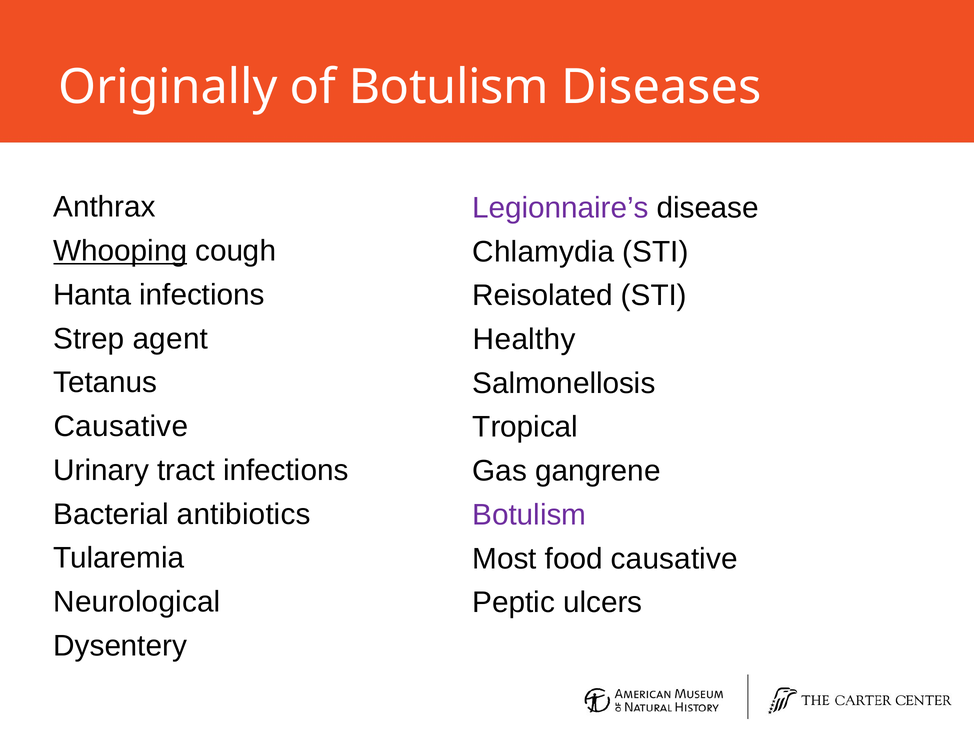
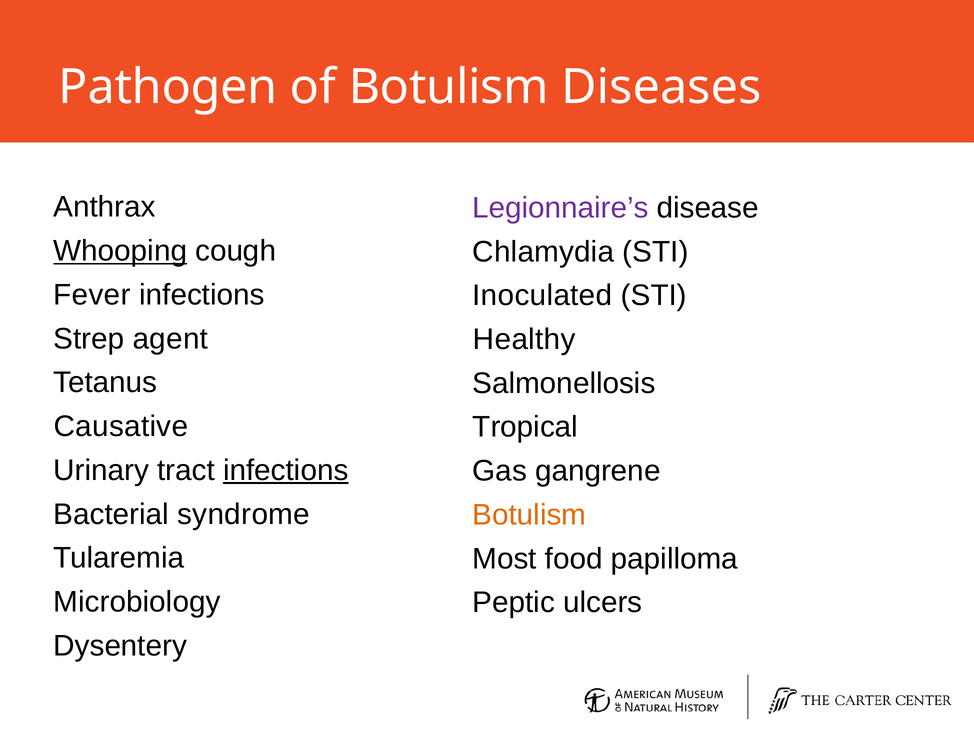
Originally: Originally -> Pathogen (168, 87)
Hanta: Hanta -> Fever (92, 295)
Reisolated: Reisolated -> Inoculated (542, 295)
infections underline: none -> present (286, 470)
antibiotics: antibiotics -> syndrome (244, 514)
Botulism colour: purple -> orange (529, 515)
food causative: causative -> papilloma (674, 558)
Neurological: Neurological -> Microbiology (137, 601)
